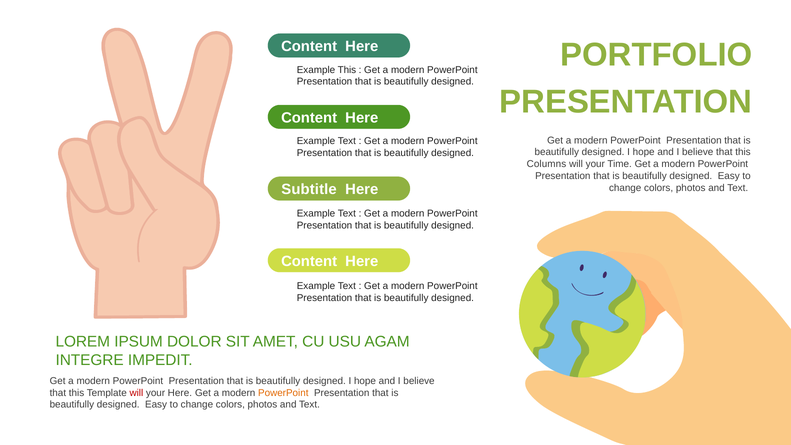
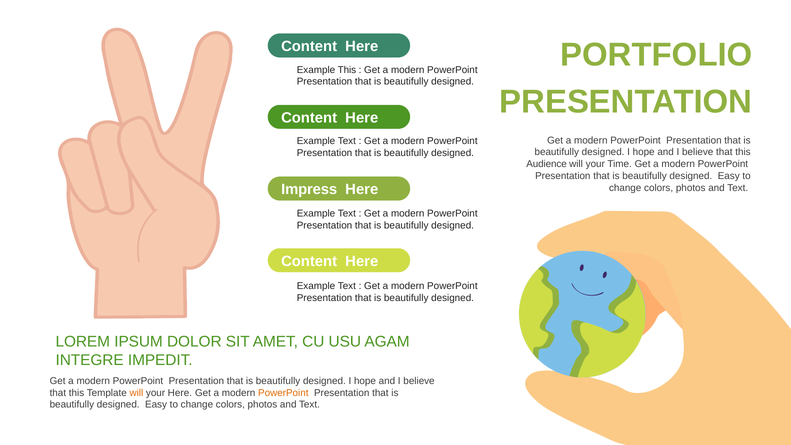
Columns: Columns -> Audience (547, 164)
Subtitle: Subtitle -> Impress (309, 190)
will colour: red -> orange (136, 393)
